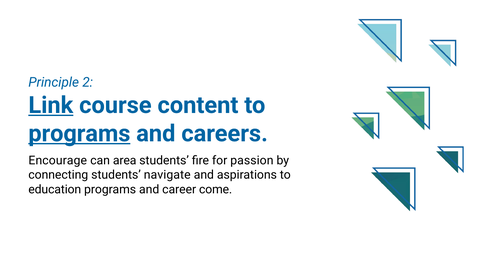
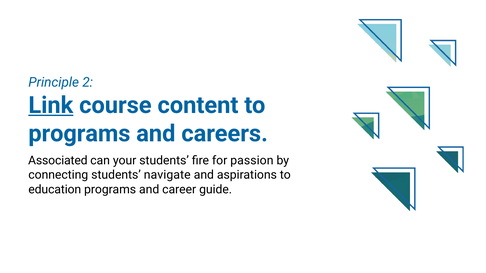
programs underline: present -> none (79, 134)
Encourage: Encourage -> Associated (58, 161)
area: area -> your (125, 161)
come: come -> guide (216, 190)
